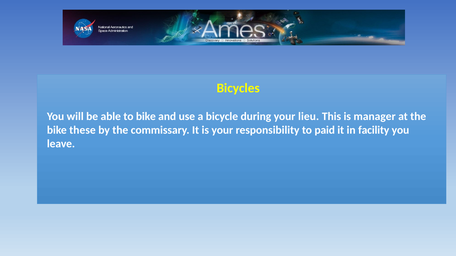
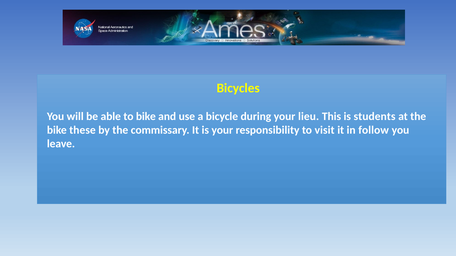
manager: manager -> students (375, 117)
paid: paid -> visit (325, 130)
facility: facility -> follow (374, 130)
